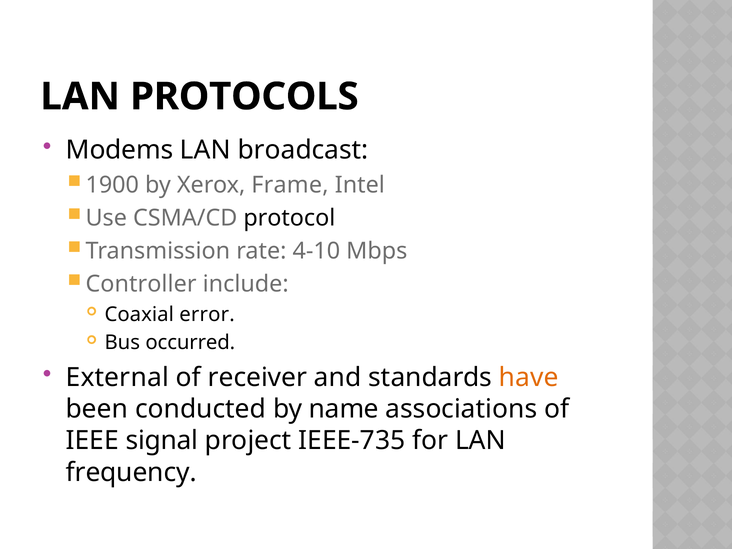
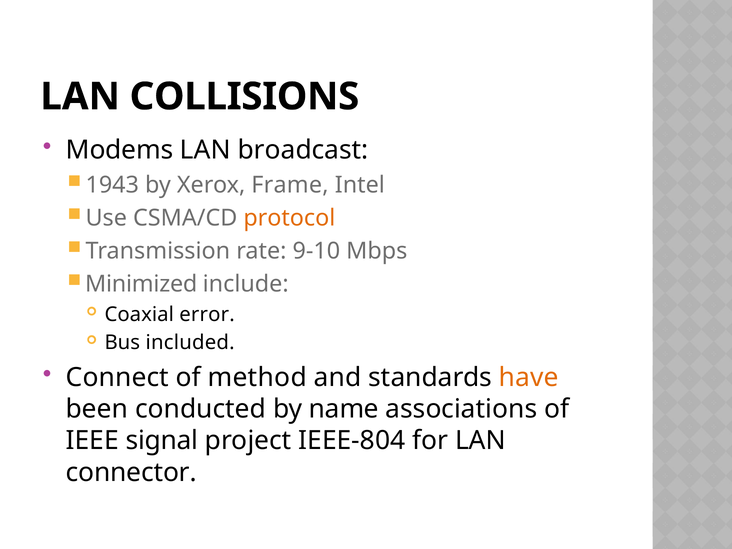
PROTOCOLS: PROTOCOLS -> COLLISIONS (244, 97)
1900: 1900 -> 1943 (112, 185)
protocol colour: black -> orange (289, 218)
4-10: 4-10 -> 9-10 (316, 251)
Controller: Controller -> Minimized (141, 284)
occurred: occurred -> included (190, 343)
External: External -> Connect (117, 377)
receiver: receiver -> method (257, 377)
IEEE-735: IEEE-735 -> IEEE-804 (352, 441)
frequency: frequency -> connector (131, 472)
